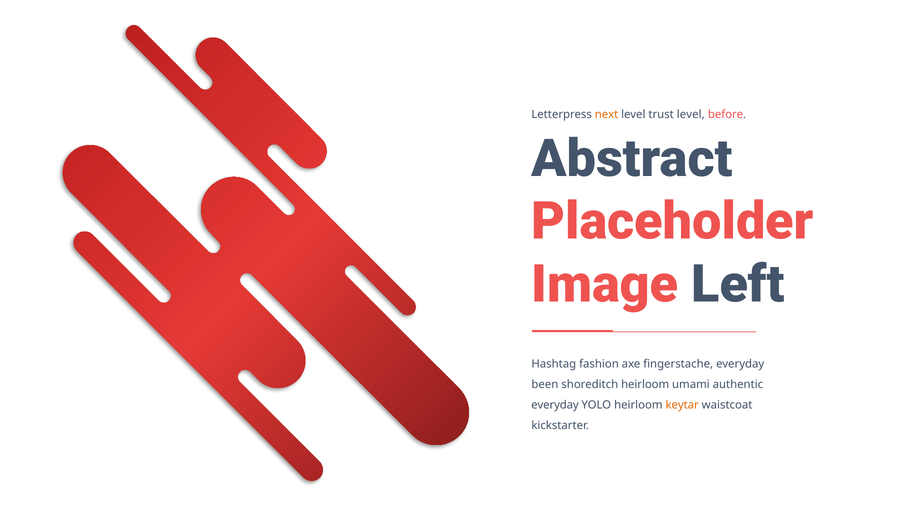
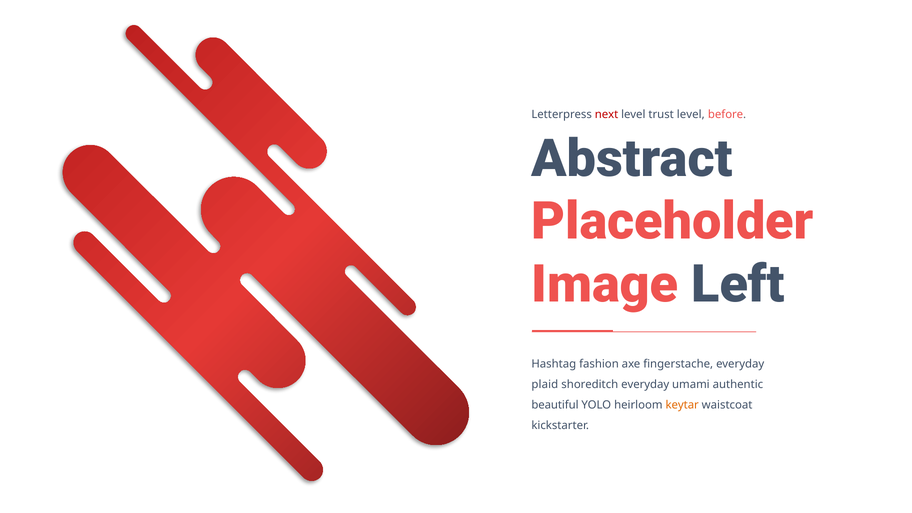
next colour: orange -> red (607, 114)
been: been -> plaid (545, 385)
shoreditch heirloom: heirloom -> everyday (645, 385)
everyday: everyday -> beautiful (555, 405)
